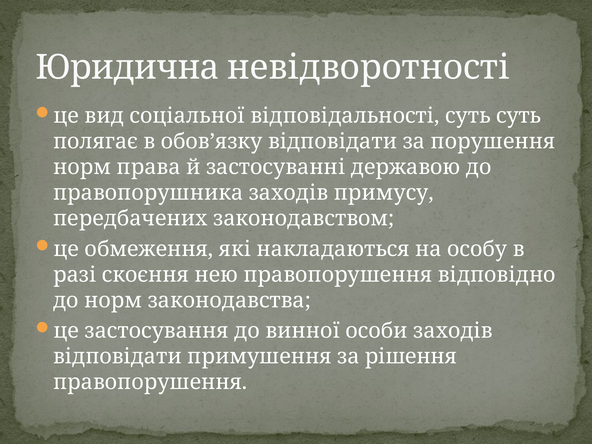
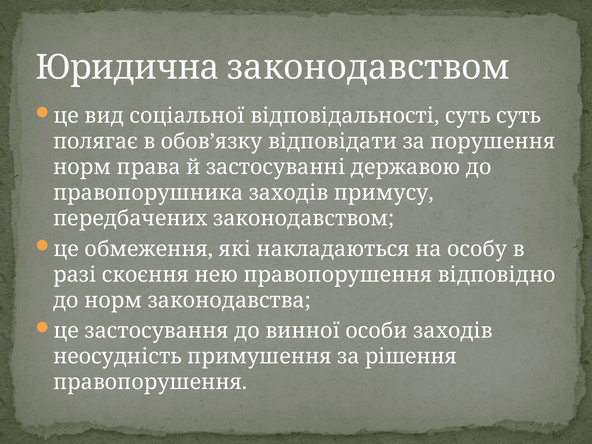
Юридична невідворотності: невідворотності -> законодавством (368, 68)
відповідати: відповідати -> неосудність (117, 357)
